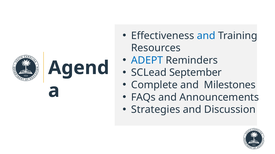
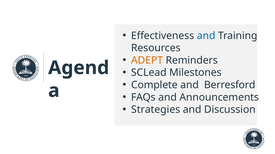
ADEPT colour: blue -> orange (147, 61)
September: September -> Milestones (195, 73)
Milestones: Milestones -> Berresford (230, 85)
